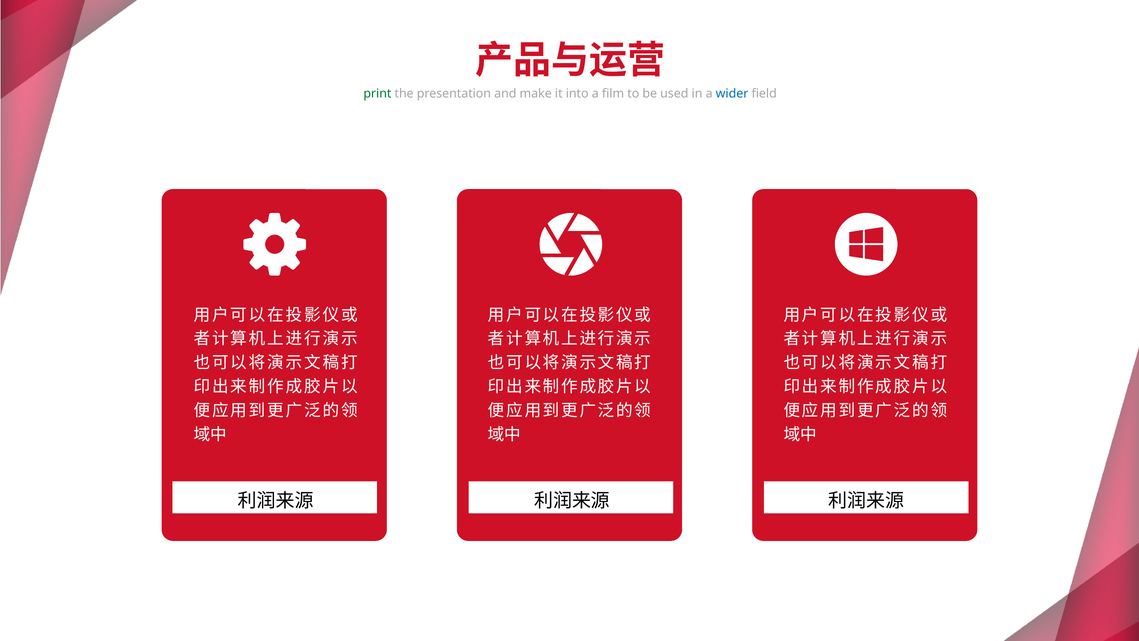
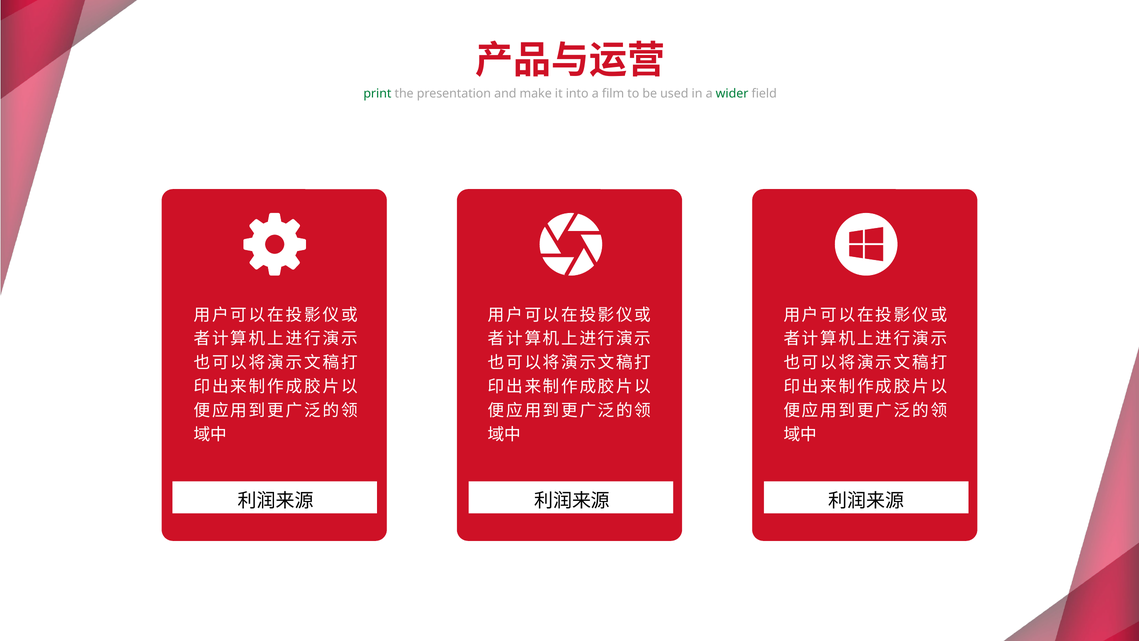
wider colour: blue -> green (732, 94)
